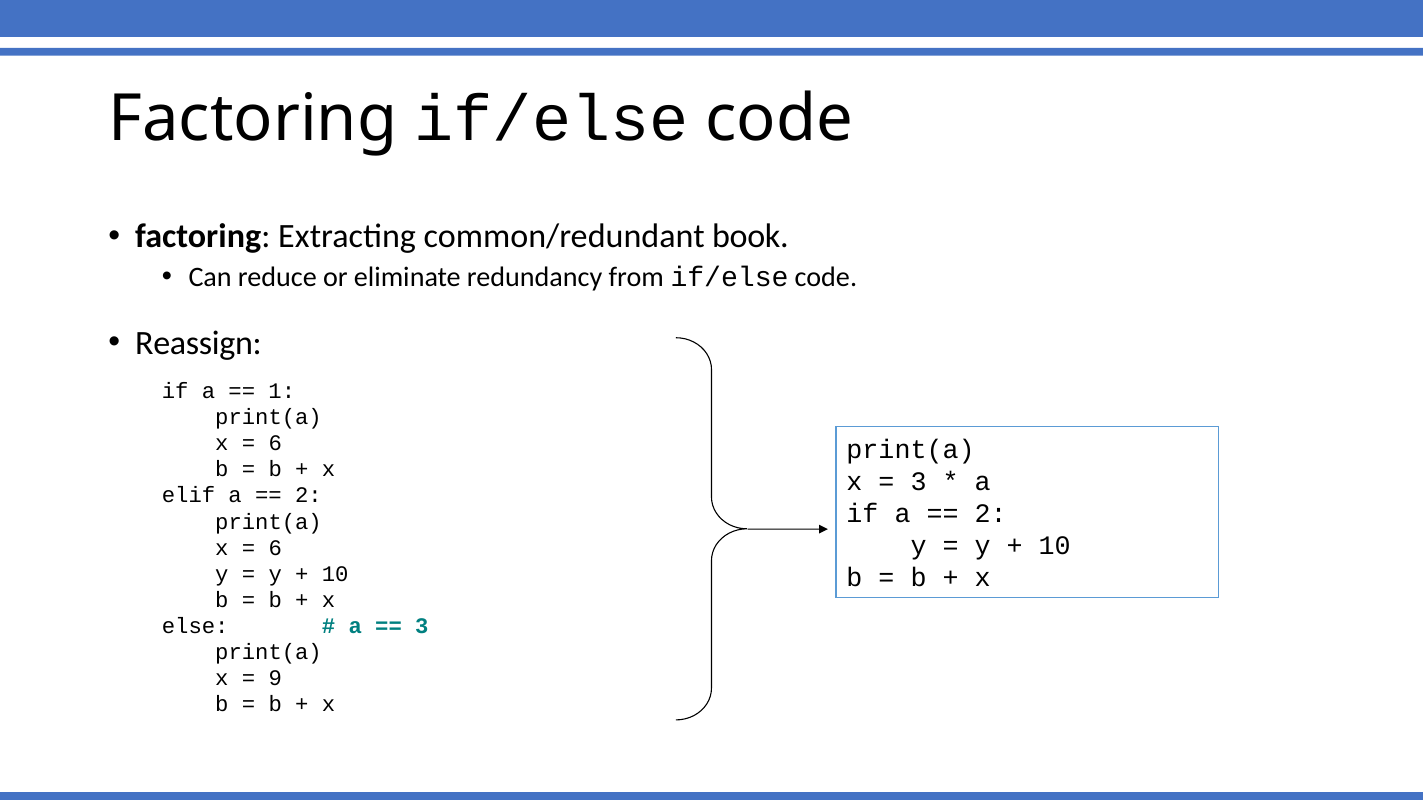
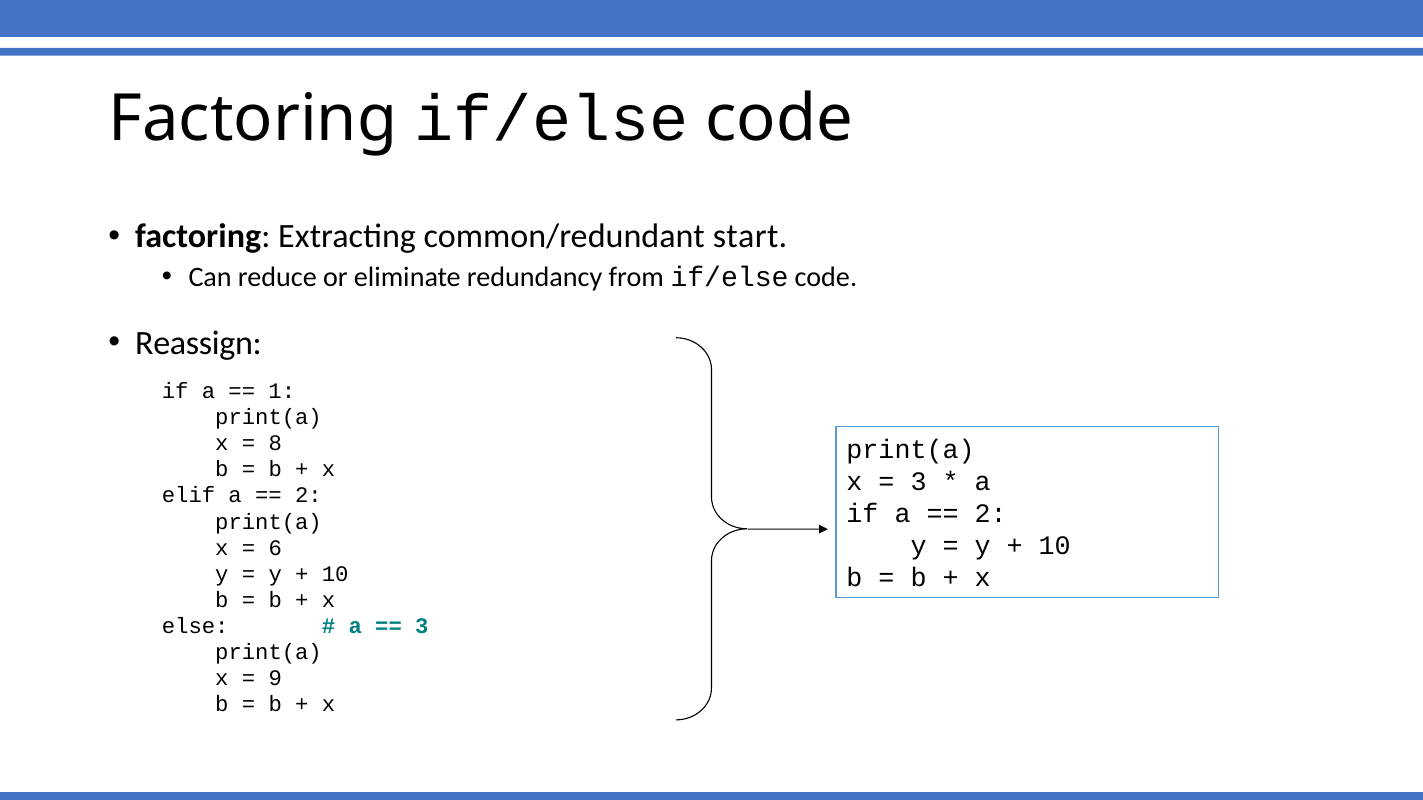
book: book -> start (750, 237)
6: 6 -> 8 (275, 444)
